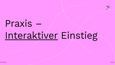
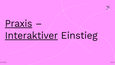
Praxis underline: none -> present (19, 23)
